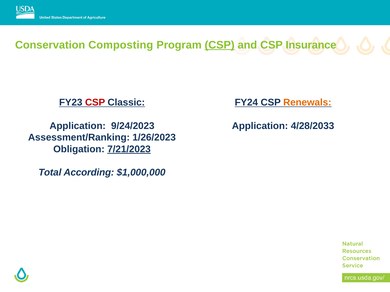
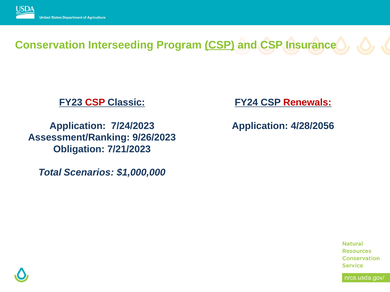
Composting: Composting -> Interseeding (121, 45)
Renewals colour: orange -> red (307, 103)
9/24/2023: 9/24/2023 -> 7/24/2023 (133, 126)
4/28/2033: 4/28/2033 -> 4/28/2056 (313, 126)
1/26/2023: 1/26/2023 -> 9/26/2023 (154, 138)
7/21/2023 underline: present -> none (129, 149)
According: According -> Scenarios (89, 173)
